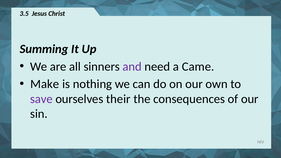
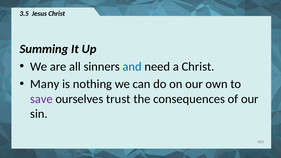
and colour: purple -> blue (132, 67)
a Came: Came -> Christ (198, 67)
Make: Make -> Many (45, 84)
their: their -> trust (118, 99)
